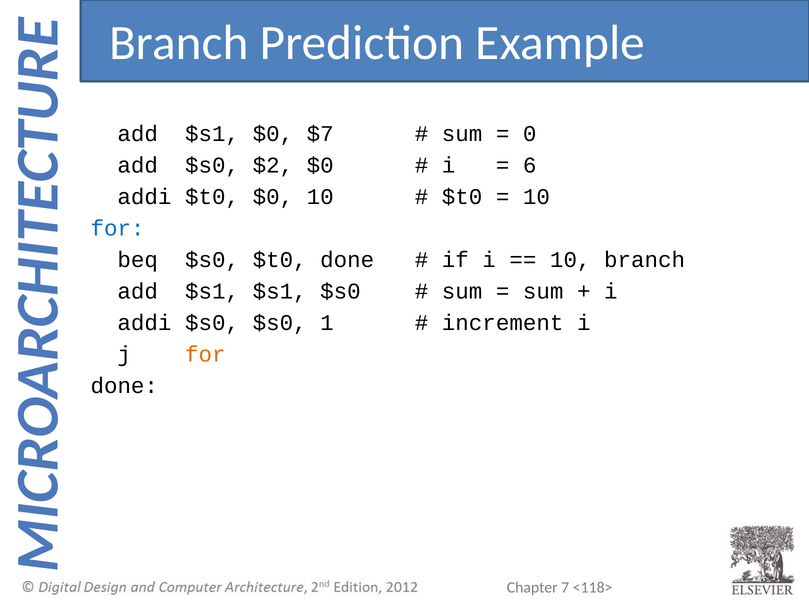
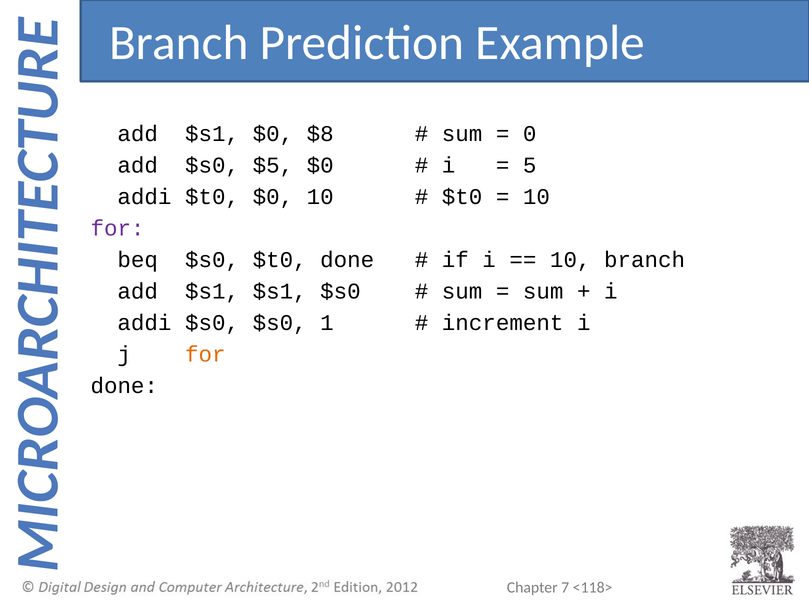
$7: $7 -> $8 (320, 134)
$2: $2 -> $5 (273, 165)
6: 6 -> 5 (530, 165)
for colour: blue -> purple (118, 228)
